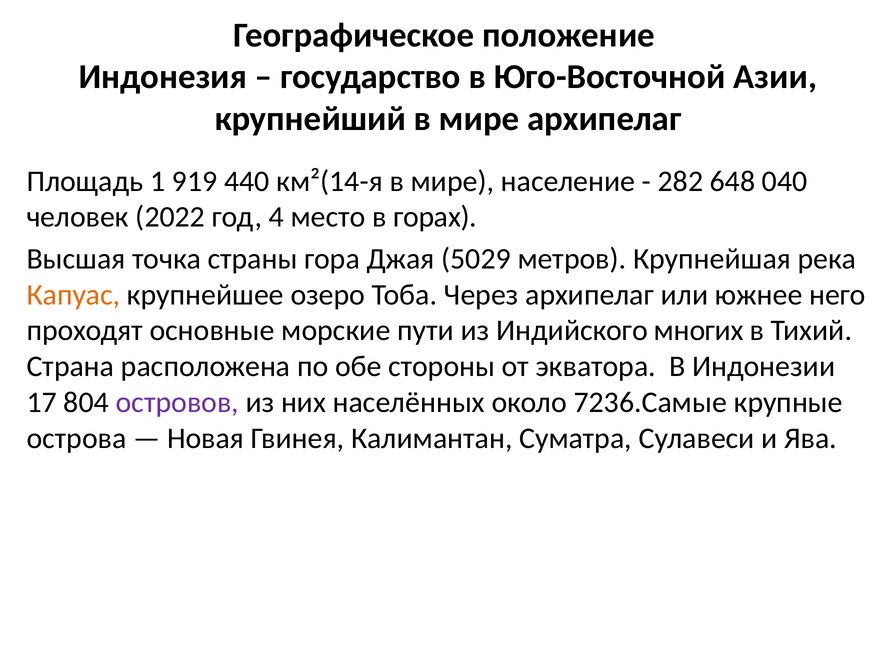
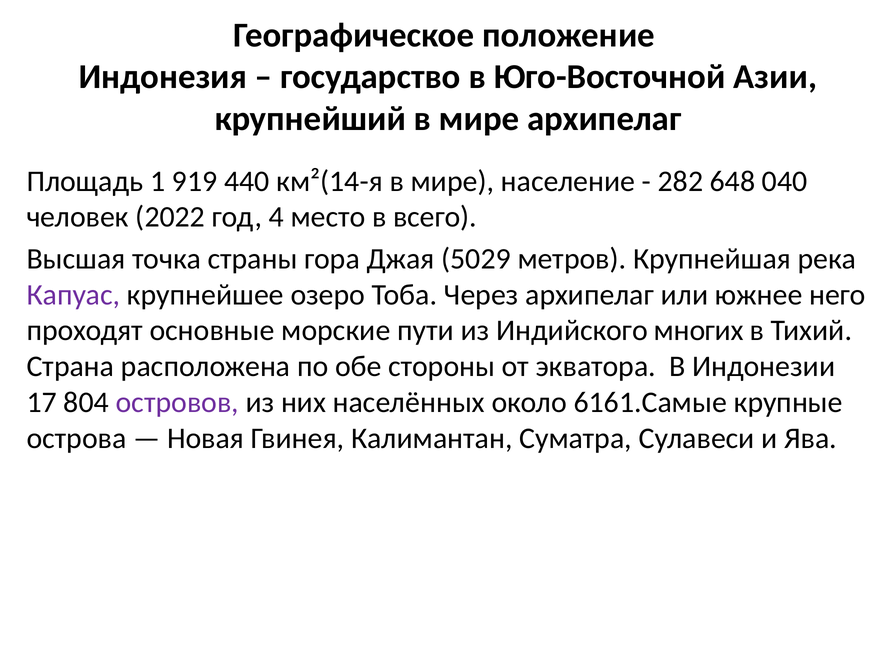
горах: горах -> всего (435, 217)
Капуас colour: orange -> purple (73, 295)
7236.Самые: 7236.Самые -> 6161.Самые (650, 402)
